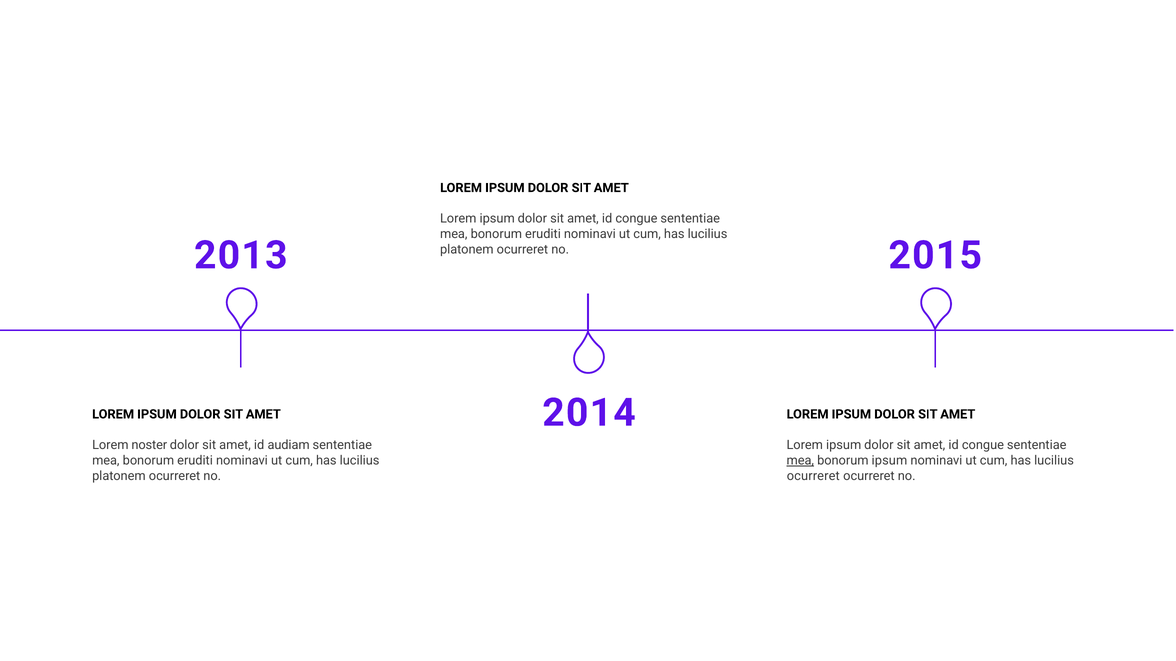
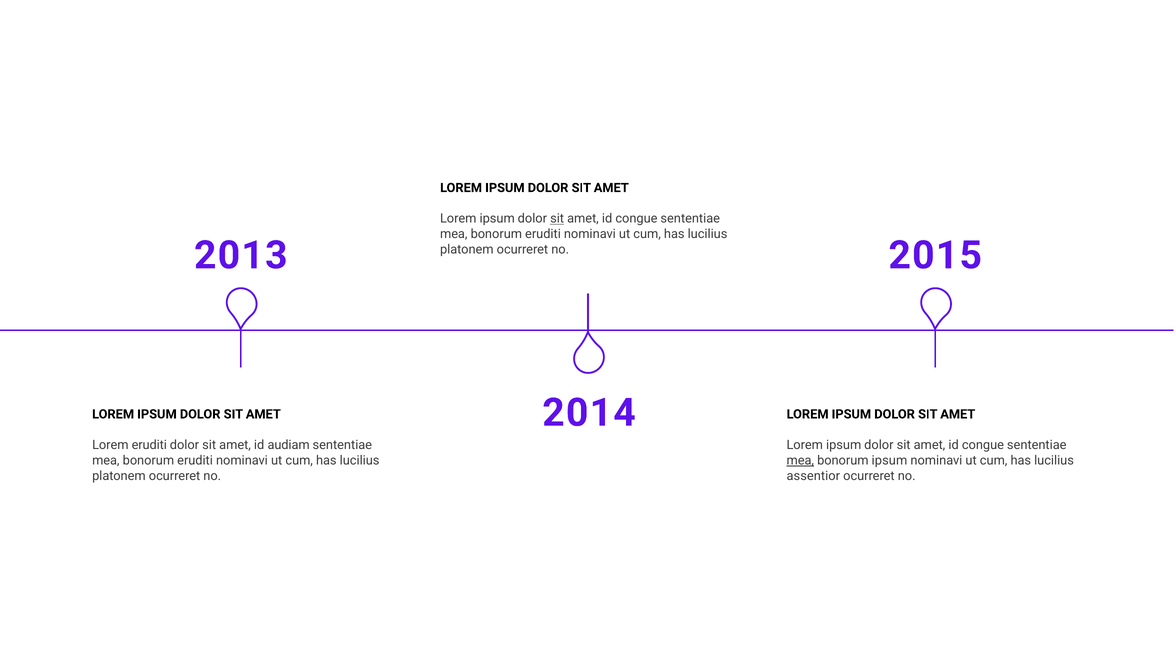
sit underline: none -> present (557, 219)
Lorem noster: noster -> eruditi (149, 445)
ocurreret: ocurreret -> assentior (813, 476)
